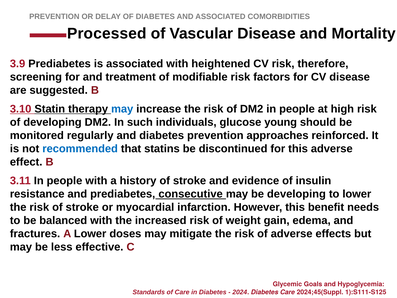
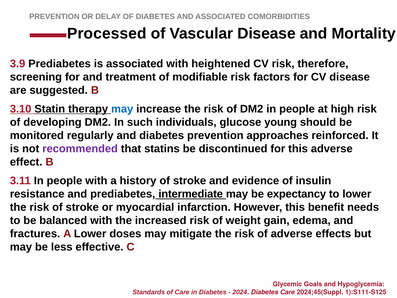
recommended colour: blue -> purple (80, 149)
consecutive: consecutive -> intermediate (191, 194)
be developing: developing -> expectancy (296, 194)
